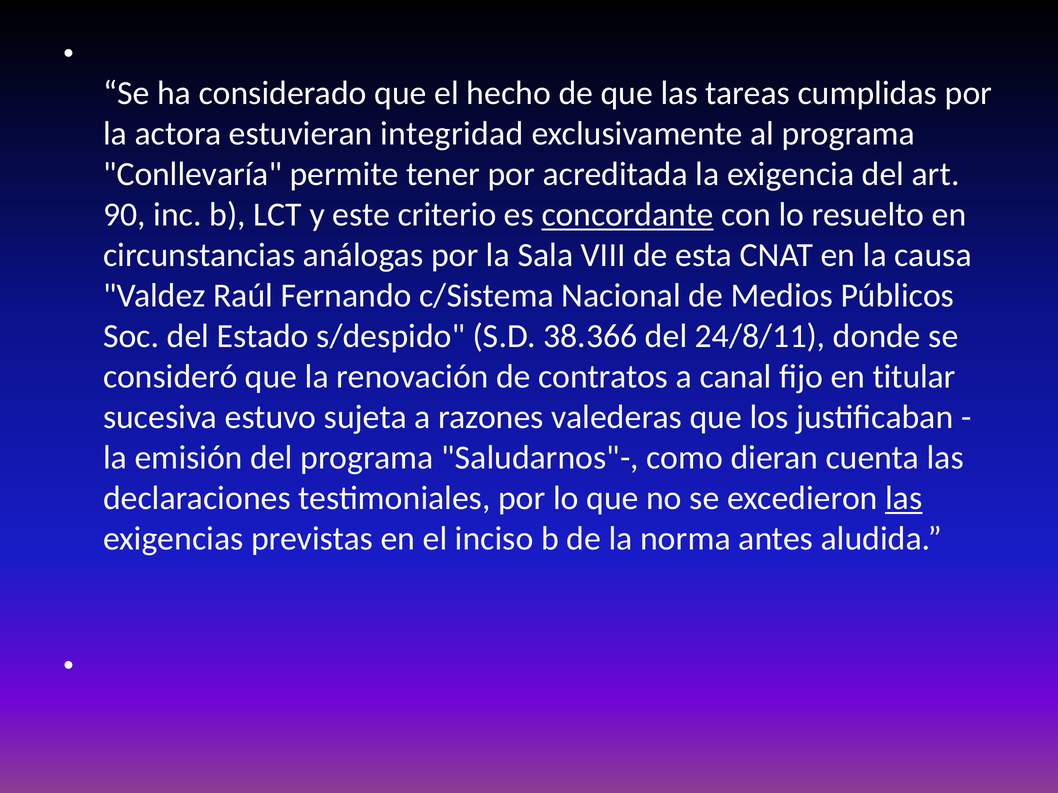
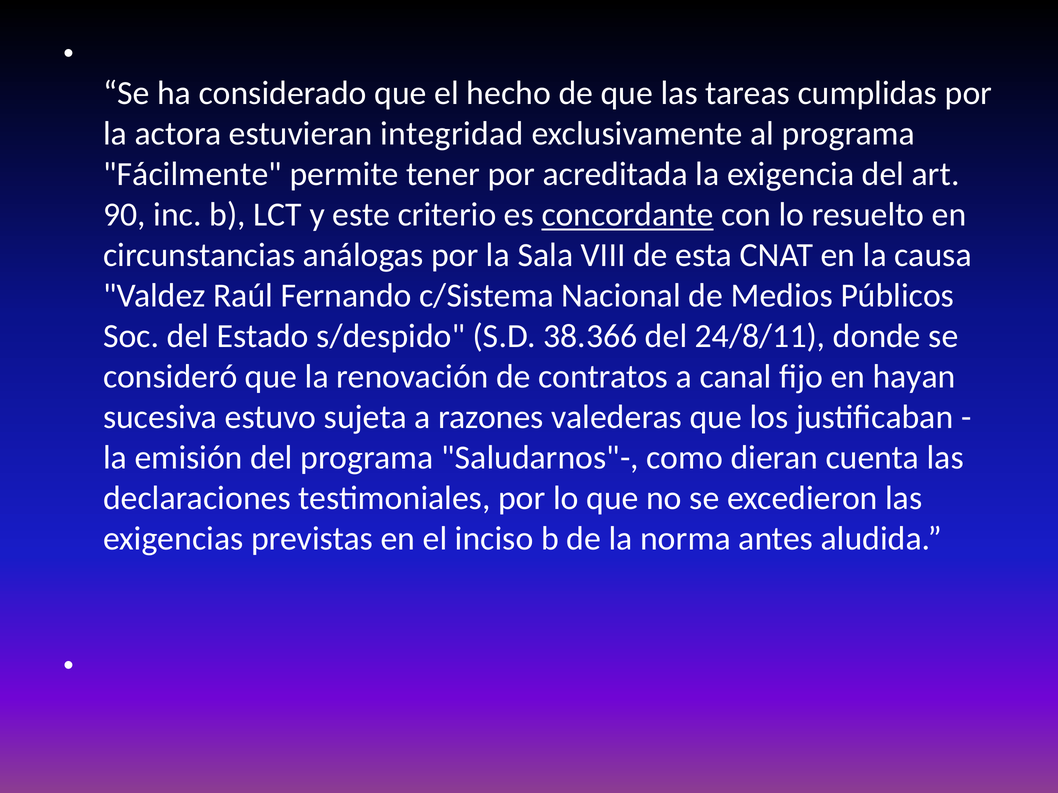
Conllevaría: Conllevaría -> Fácilmente (193, 174)
titular: titular -> hayan (914, 377)
las underline: present -> none (904, 499)
